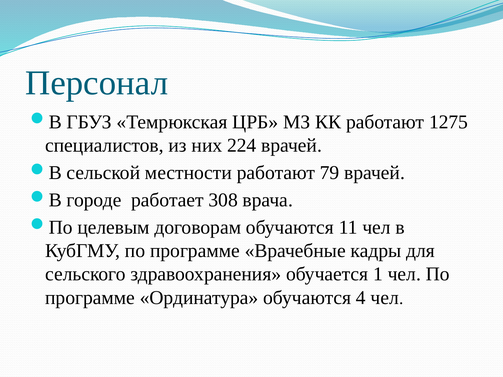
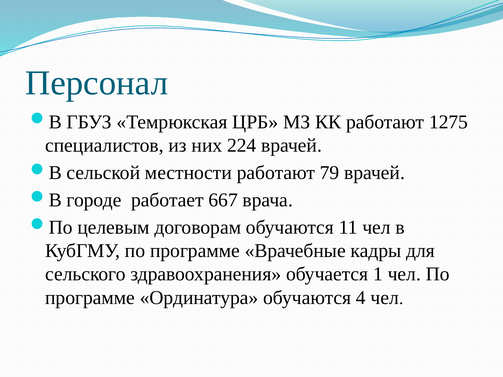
308: 308 -> 667 (223, 200)
